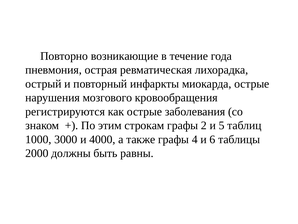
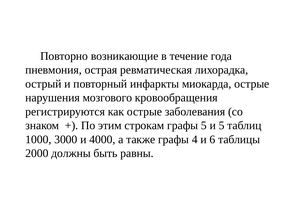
графы 2: 2 -> 5 (204, 125)
